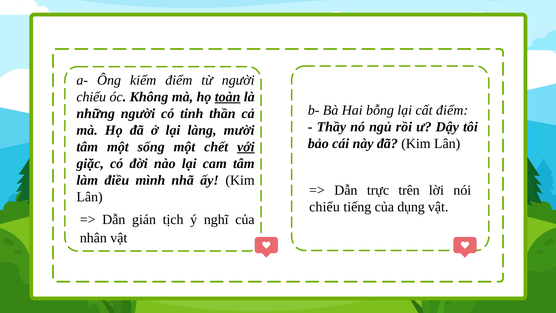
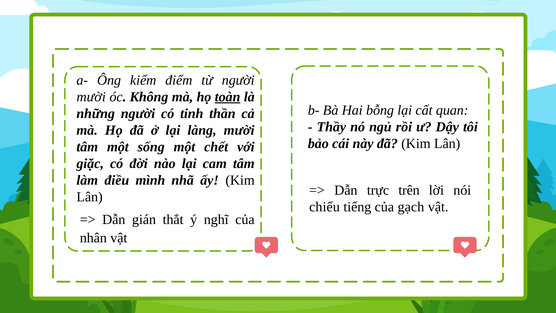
chiếu: chiếu -> mười (91, 97)
cất điểm: điểm -> quan (452, 110)
với underline: present -> none (246, 147)
dụng: dụng -> gạch (411, 207)
tịch: tịch -> thắt (173, 219)
